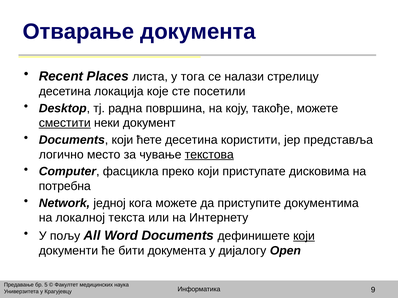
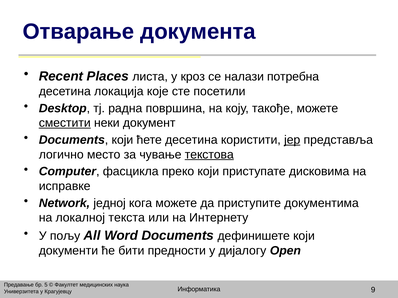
тога: тога -> кроз (193, 77)
стрелицу: стрелицу -> потребна (293, 77)
јер underline: none -> present (292, 140)
потребна: потребна -> исправке (65, 186)
који underline: present -> none (304, 236)
бити документа: документа -> предности (177, 251)
